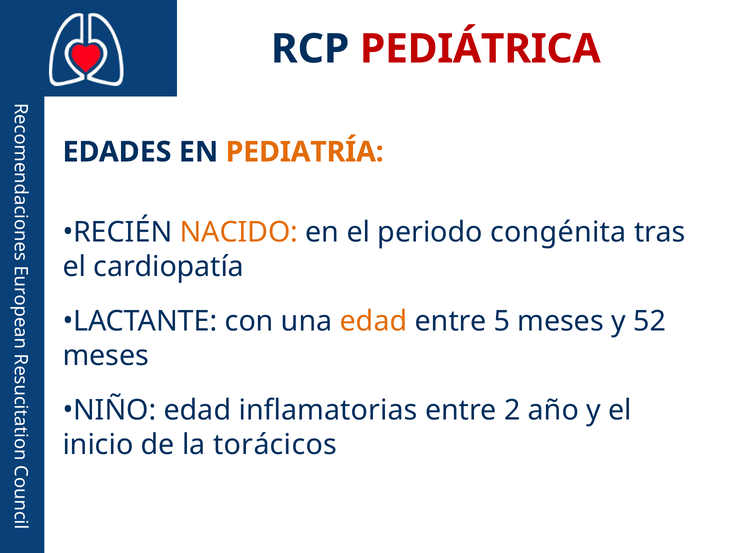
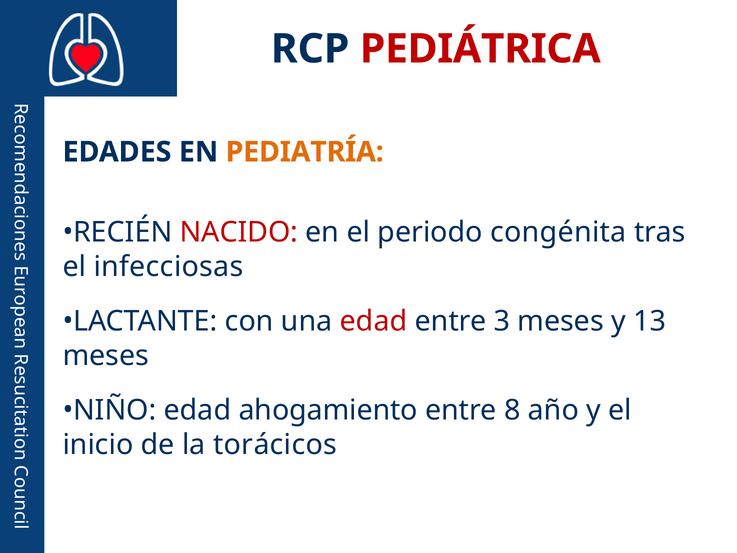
NACIDO colour: orange -> red (239, 232)
cardiopatía: cardiopatía -> infecciosas (169, 267)
edad colour: orange -> red (374, 321)
5: 5 -> 3 (502, 321)
52: 52 -> 13 (650, 321)
inflamatorias: inflamatorias -> ahogamiento (328, 410)
2: 2 -> 8 (512, 410)
